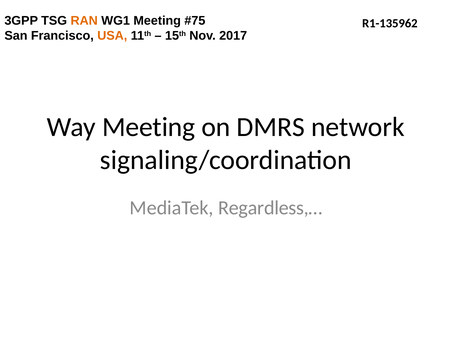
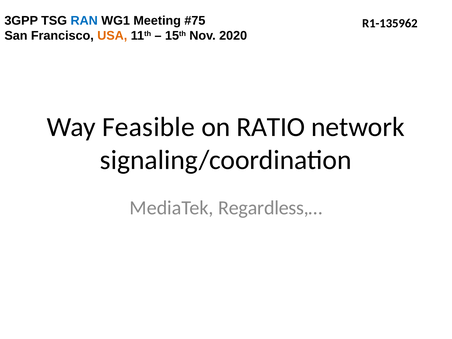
RAN colour: orange -> blue (84, 21)
2017: 2017 -> 2020 (233, 36)
Way Meeting: Meeting -> Feasible (148, 127)
DMRS: DMRS -> RATIO (271, 127)
